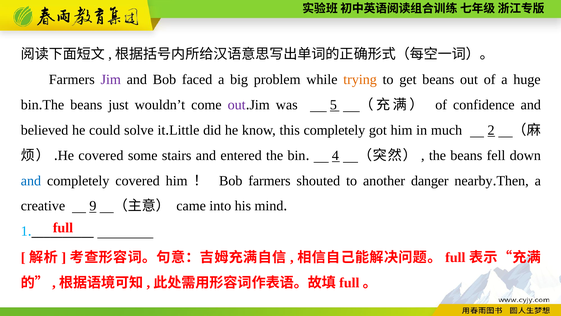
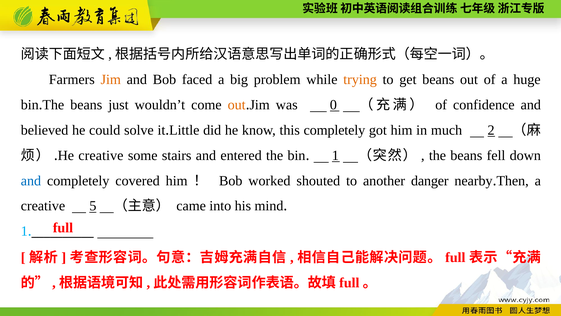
Jim colour: purple -> orange (111, 80)
out colour: purple -> orange (237, 105)
5: 5 -> 0 (333, 105)
He covered: covered -> creative (101, 155)
4: 4 -> 1 (335, 155)
Bob farmers: farmers -> worked (269, 181)
9: 9 -> 5 (93, 206)
